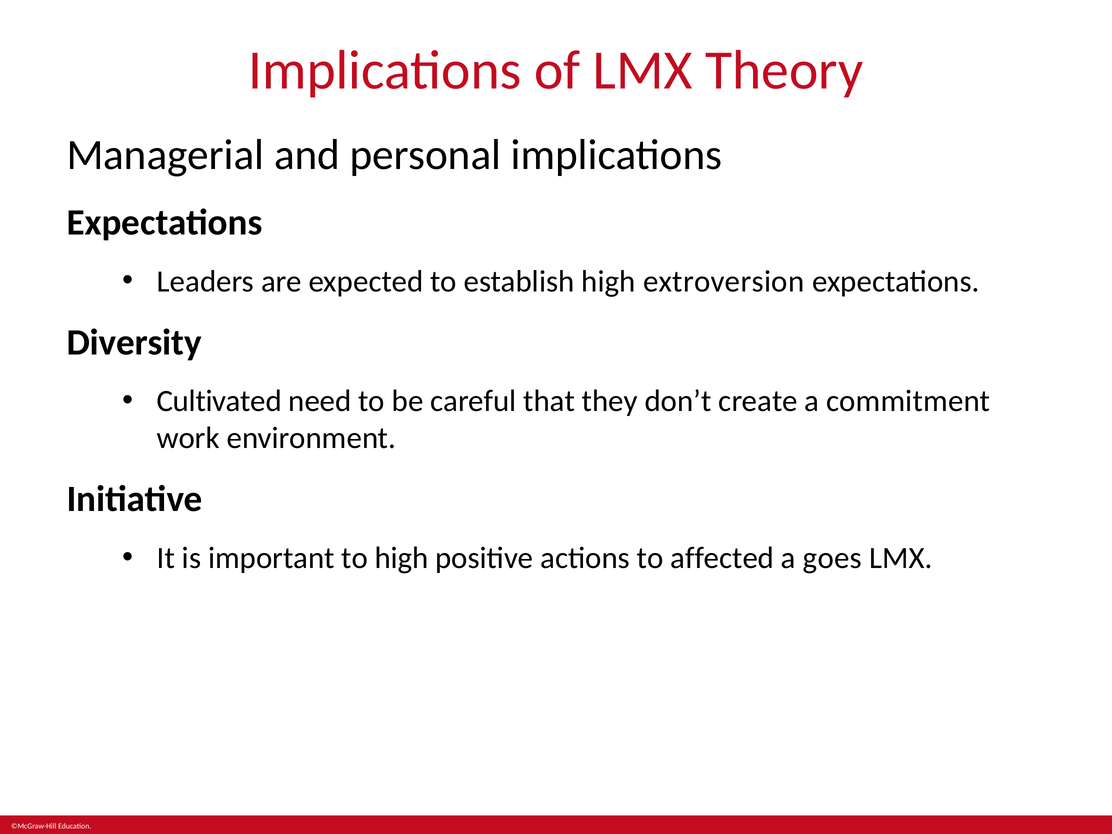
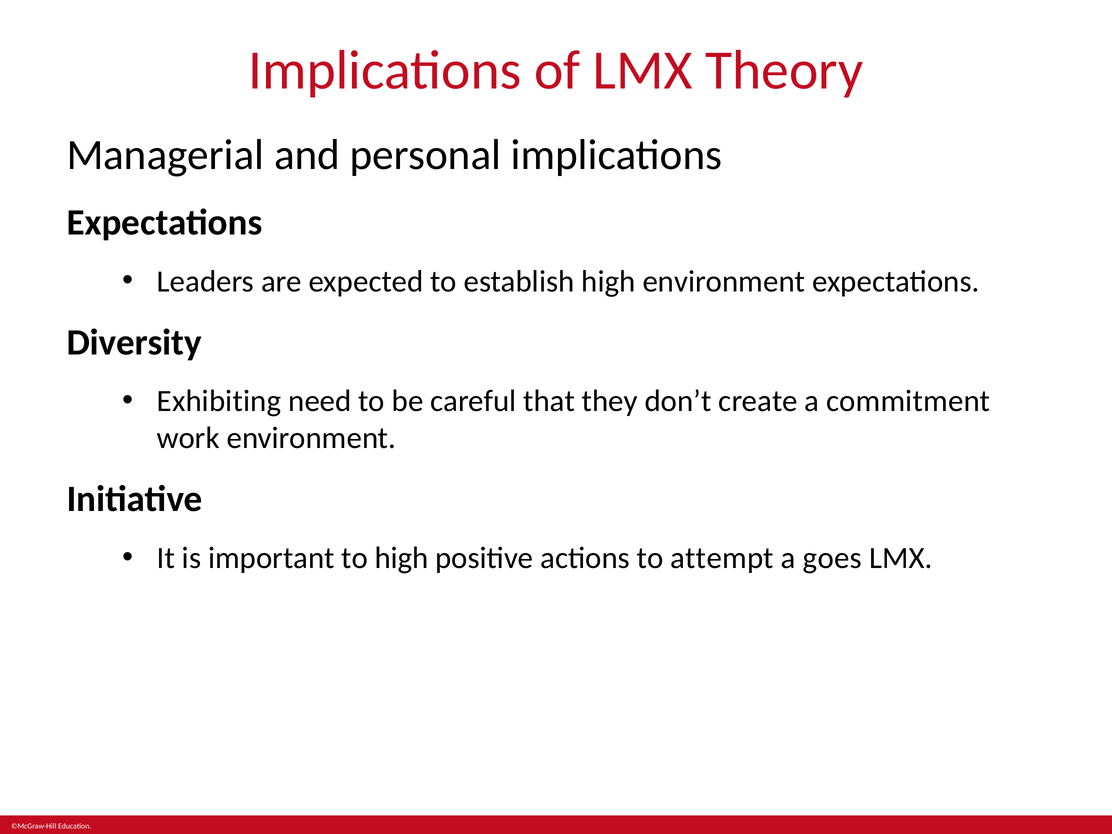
high extroversion: extroversion -> environment (724, 281)
Cultivated: Cultivated -> Exhibiting (219, 401)
affected: affected -> attempt (722, 558)
